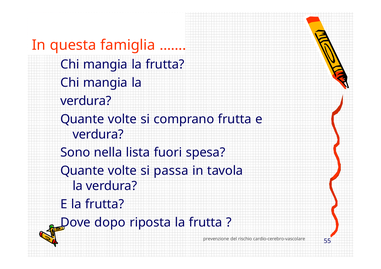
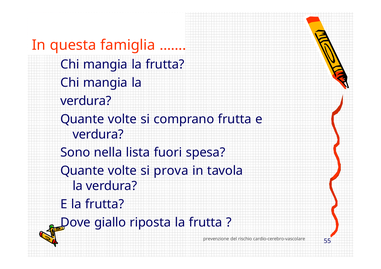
passa: passa -> prova (171, 171)
dopo: dopo -> giallo (110, 223)
